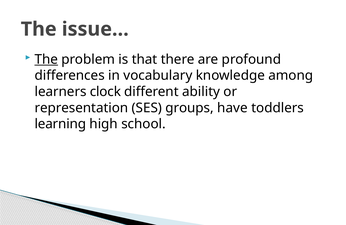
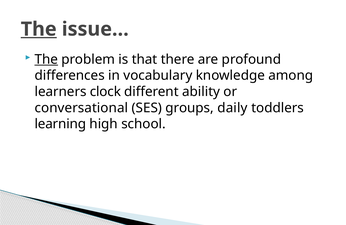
The underline: none -> present (39, 29)
representation: representation -> conversational (81, 108)
have: have -> daily (232, 108)
